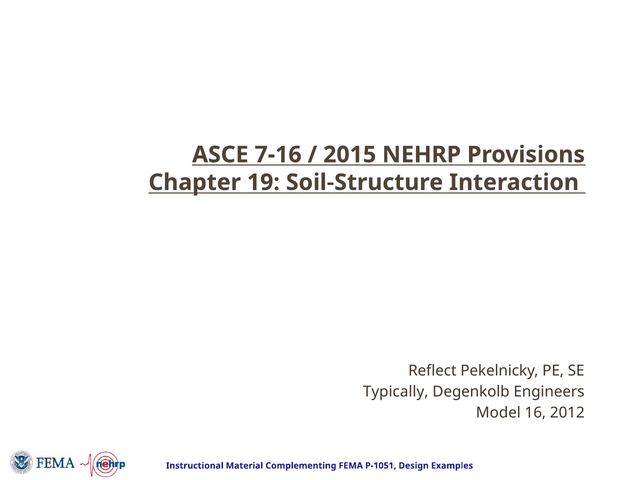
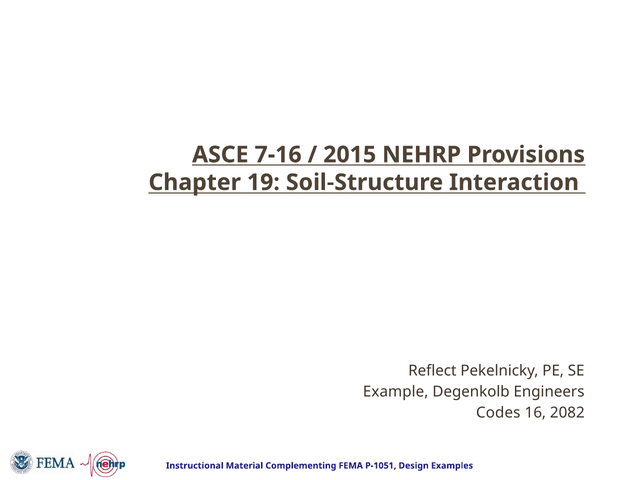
Typically: Typically -> Example (396, 392)
Model: Model -> Codes (498, 413)
2012: 2012 -> 2082 (567, 413)
